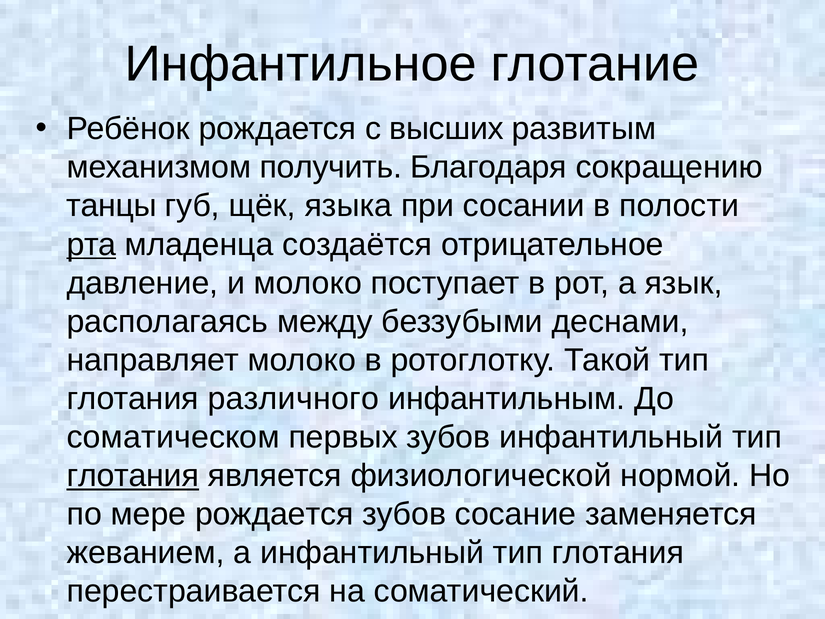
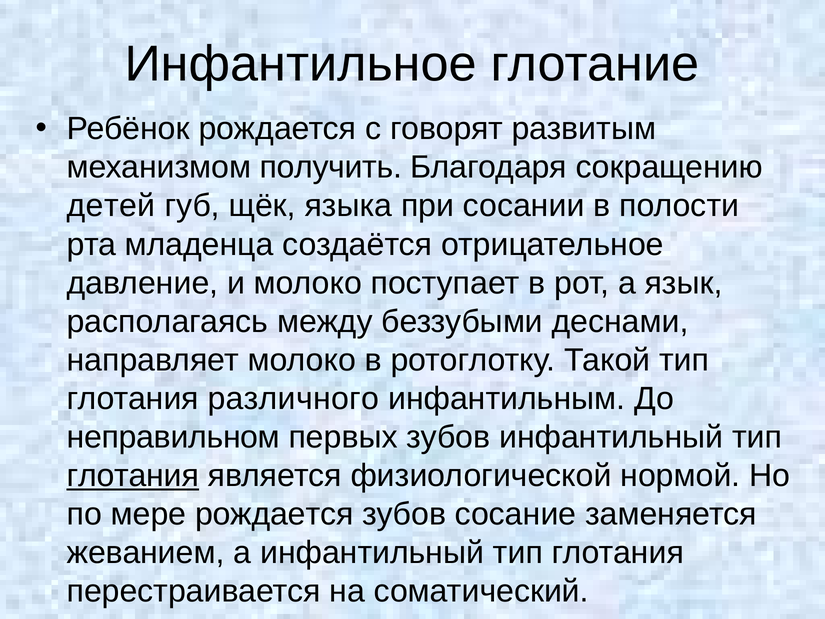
высших: высших -> говорят (446, 129)
танцы: танцы -> детей (111, 206)
рта underline: present -> none (91, 244)
соматическом: соматическом -> неправильном (173, 437)
